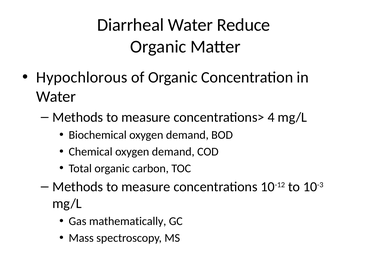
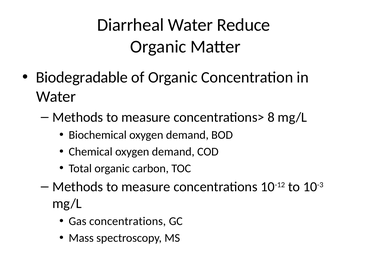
Hypochlorous: Hypochlorous -> Biodegradable (82, 77)
4: 4 -> 8 (271, 117)
Gas mathematically: mathematically -> concentrations (128, 221)
